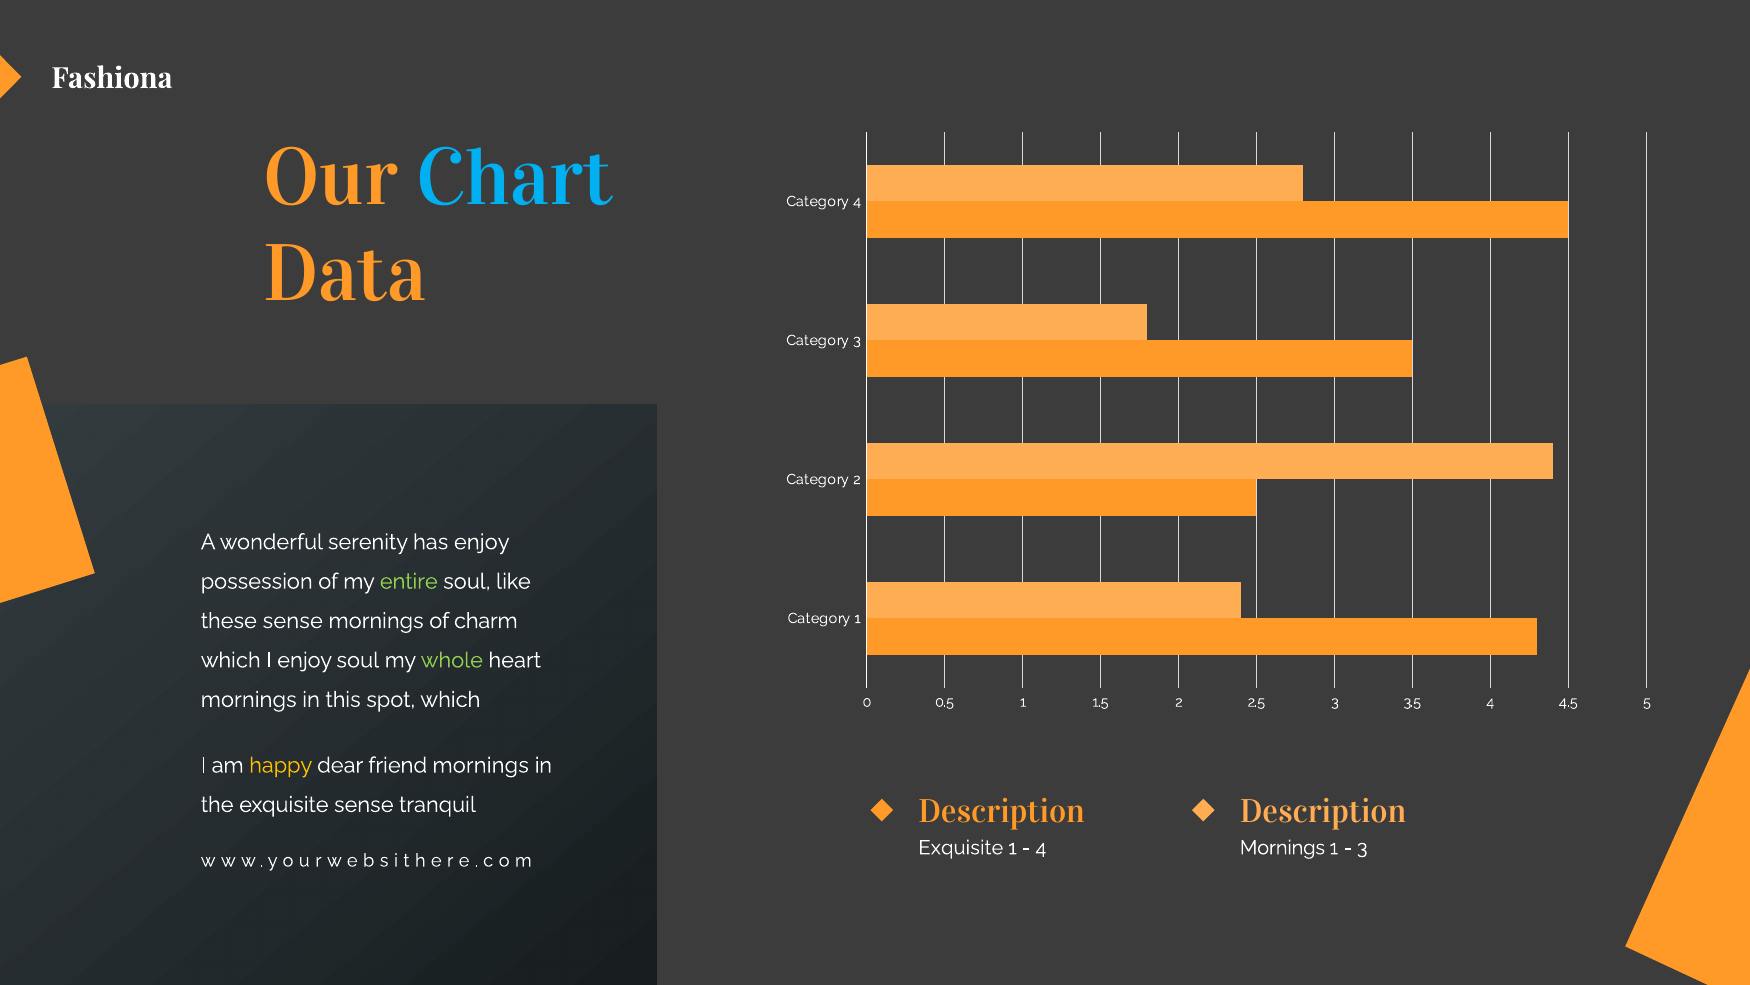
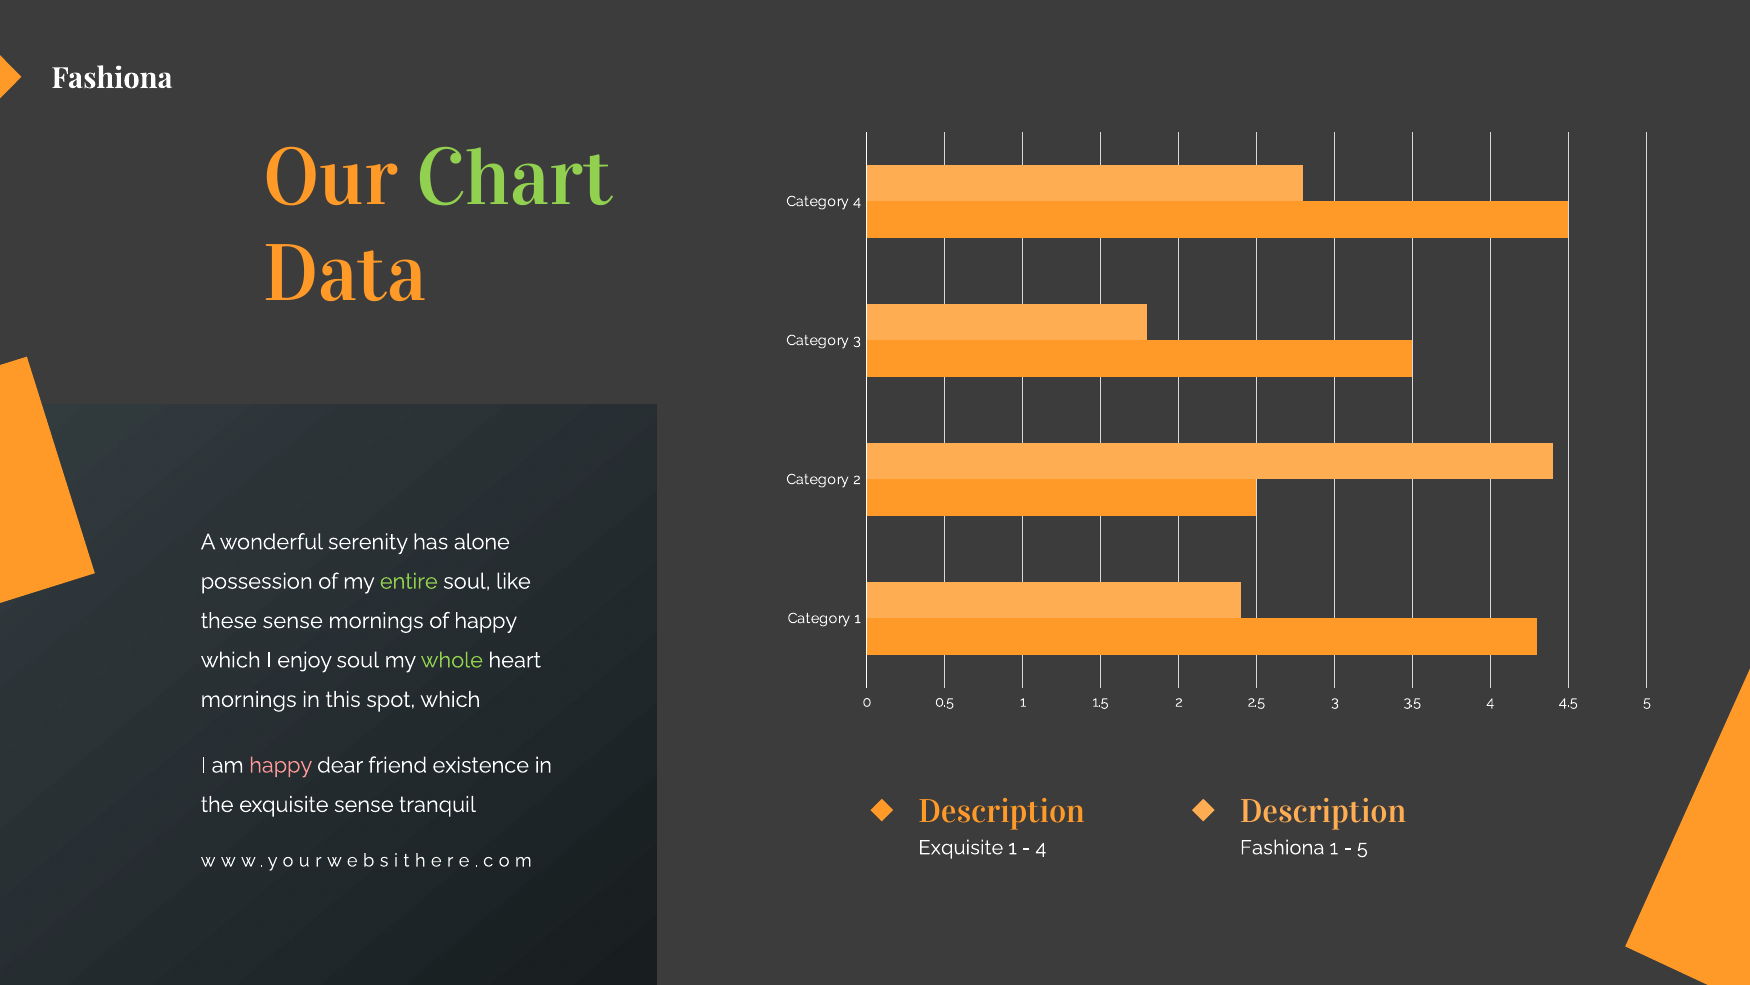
Chart colour: light blue -> light green (515, 178)
has enjoy: enjoy -> alone (482, 542)
of charm: charm -> happy (486, 620)
happy colour: yellow -> pink (281, 765)
friend mornings: mornings -> existence (481, 765)
Mornings: Mornings -> Fashiona (1282, 847)
3: 3 -> 5 (1362, 847)
